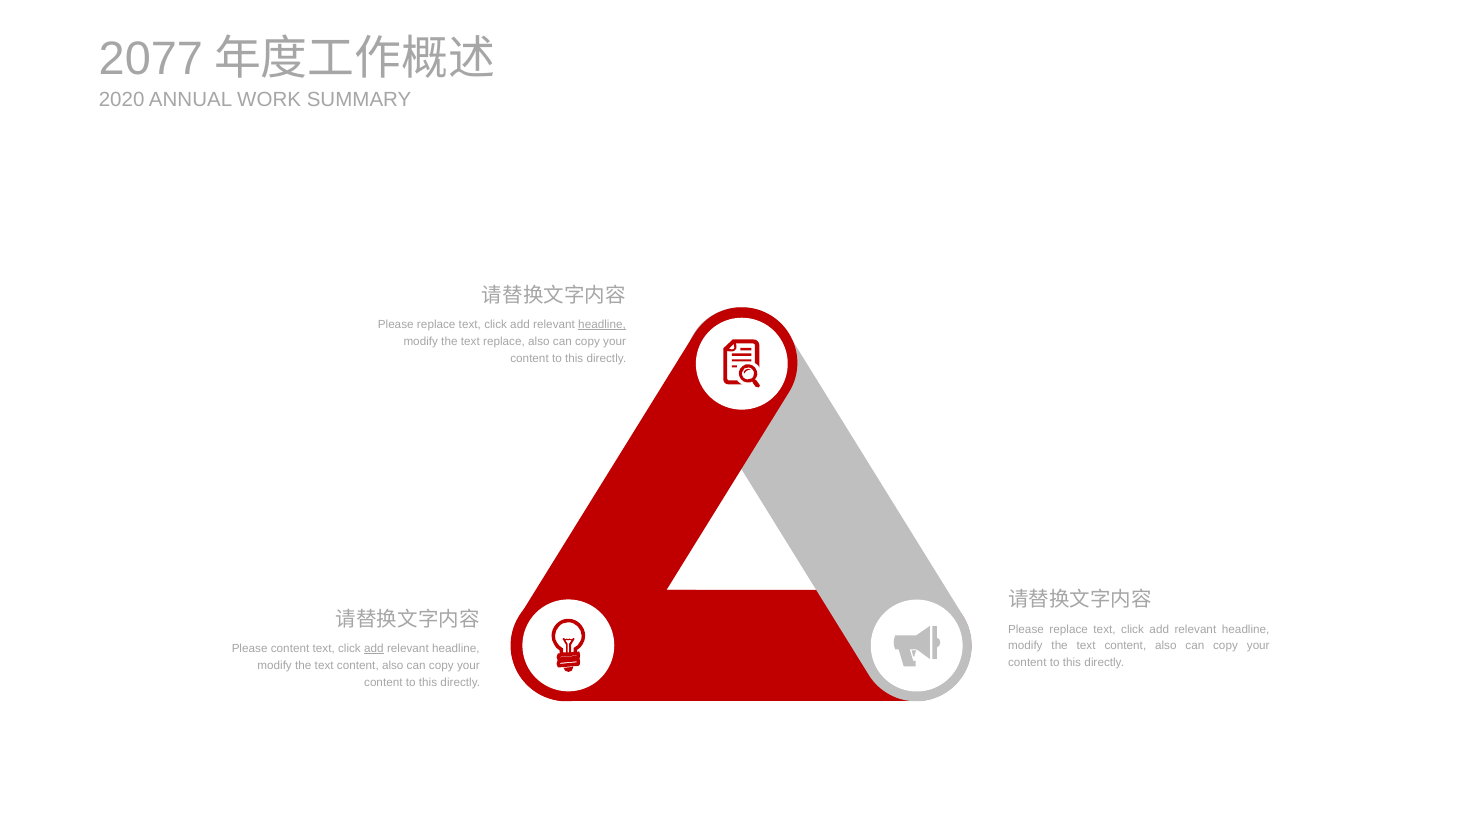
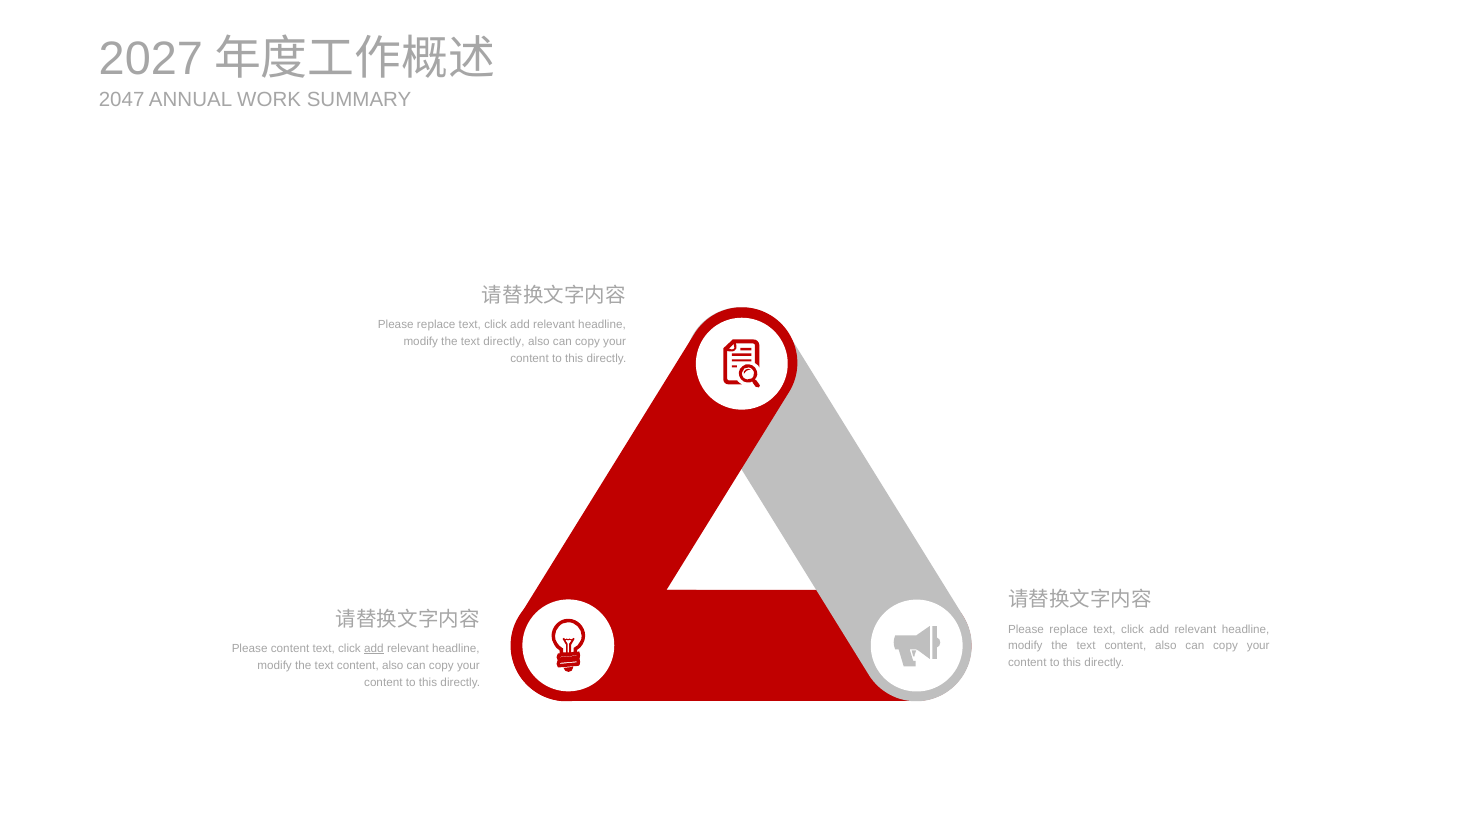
2077: 2077 -> 2027 (151, 59)
2020: 2020 -> 2047 (122, 99)
headline underline: present -> none (602, 324)
text replace: replace -> directly (504, 341)
